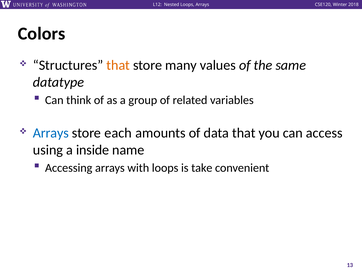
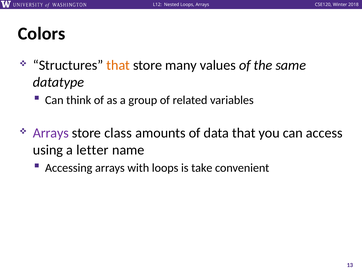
Arrays colour: blue -> purple (51, 133)
each: each -> class (118, 133)
inside: inside -> letter (92, 150)
